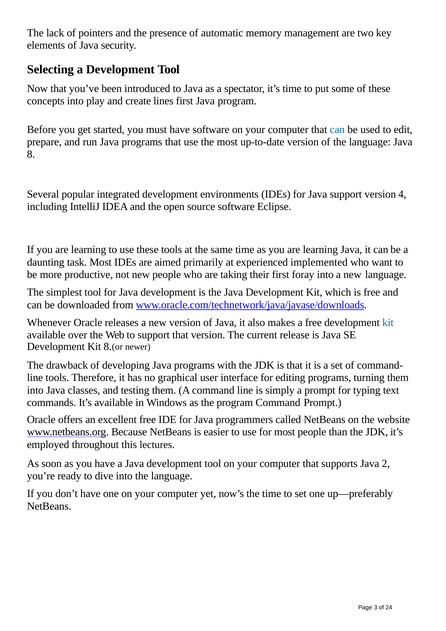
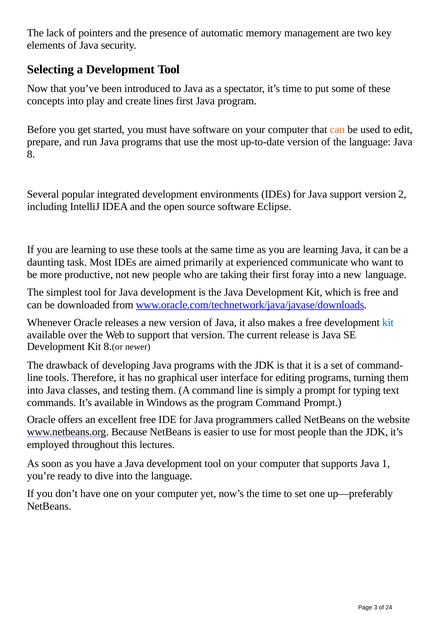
can colour: blue -> orange (337, 129)
4: 4 -> 2 (402, 194)
implemented: implemented -> communicate (319, 262)
2: 2 -> 1 (386, 464)
